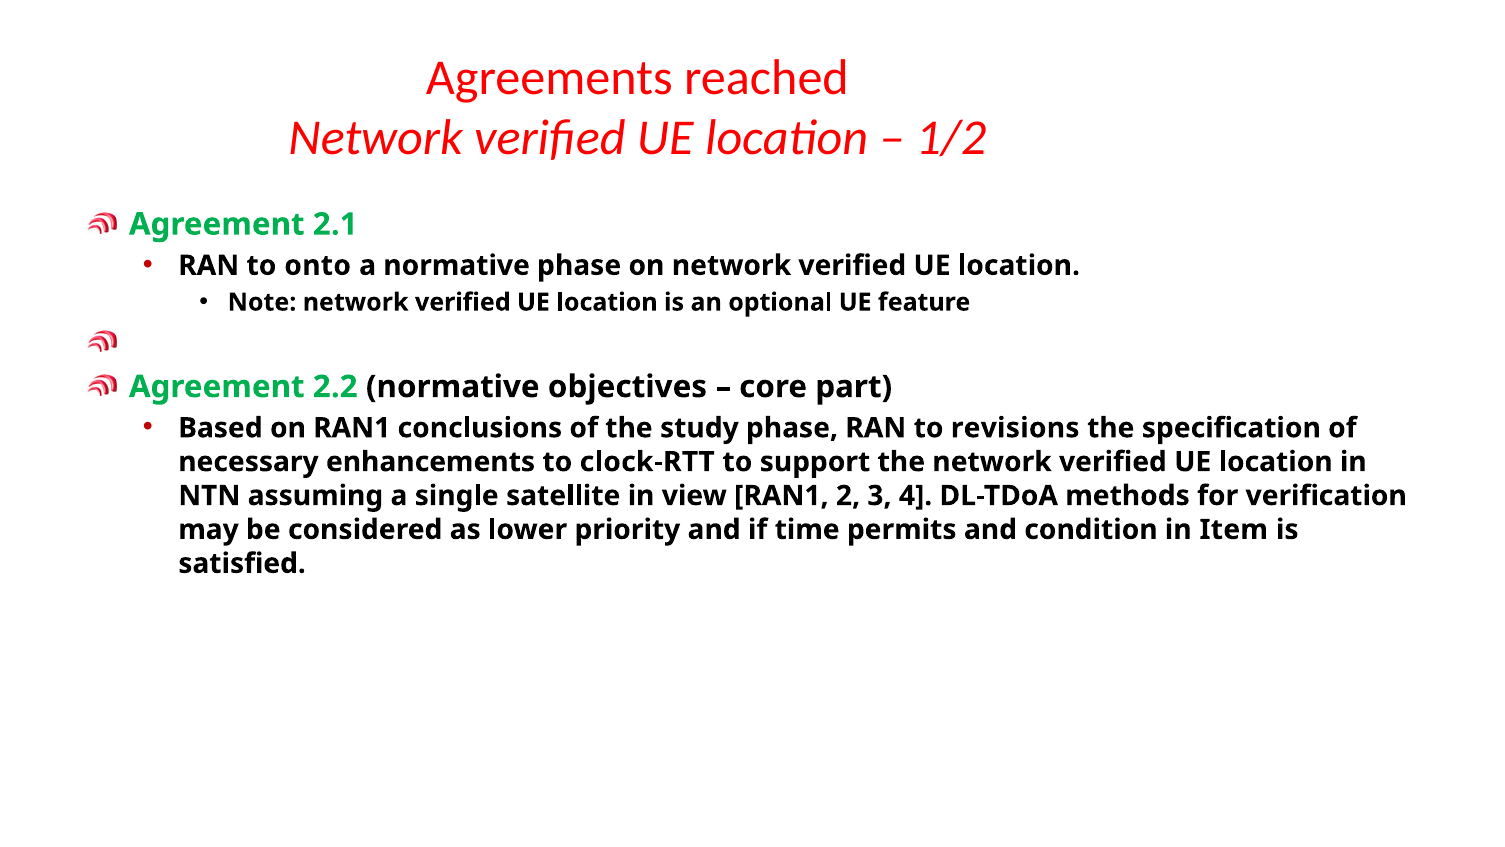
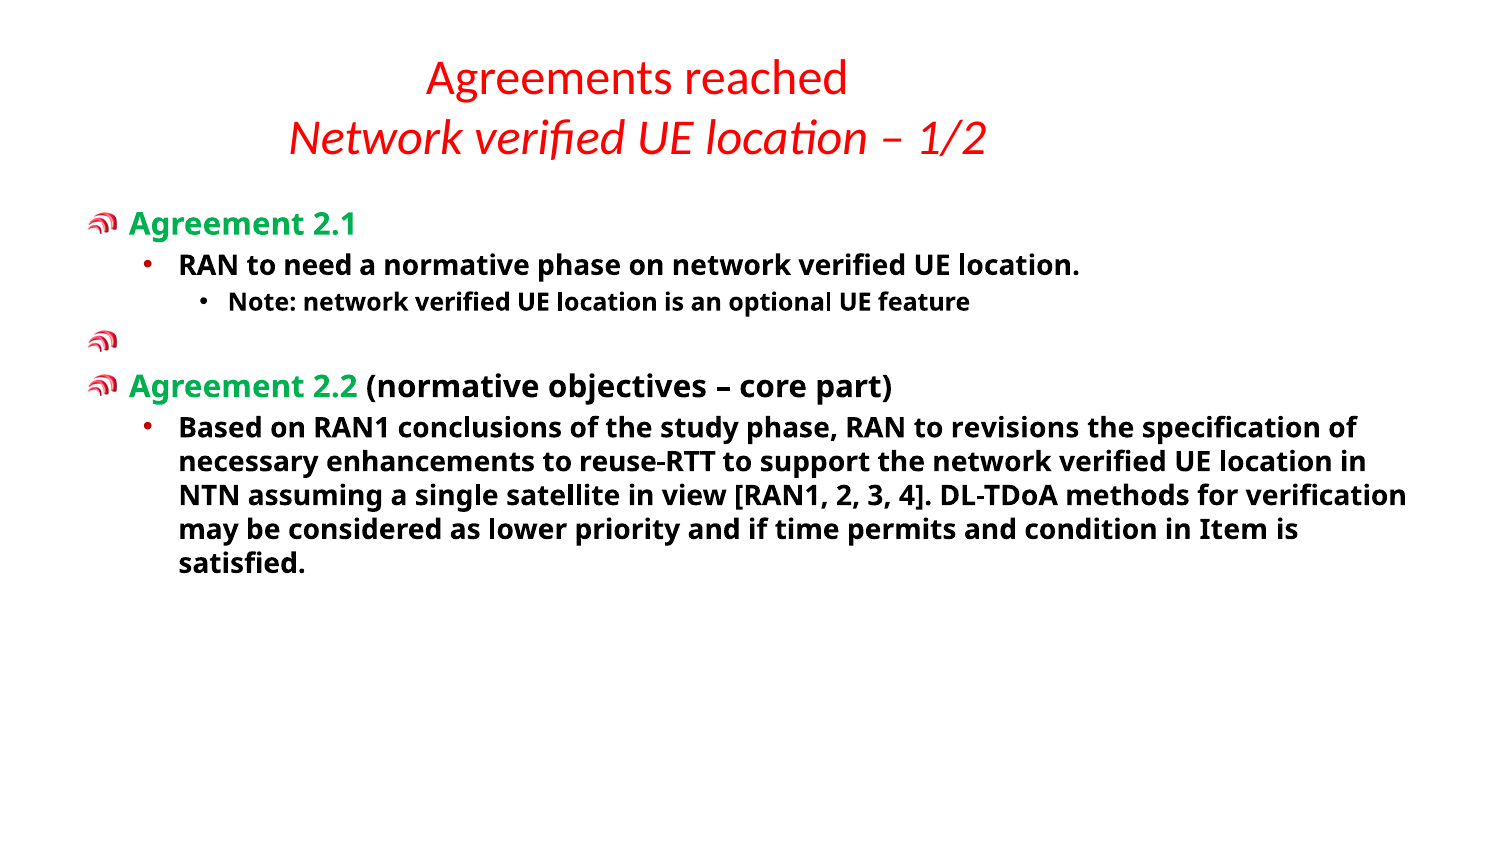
onto: onto -> need (318, 265)
clock-RTT: clock-RTT -> reuse-RTT (648, 462)
